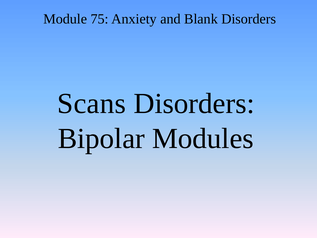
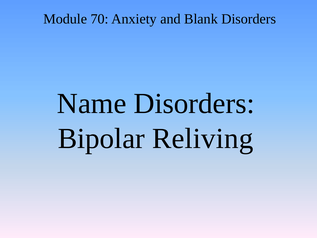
75: 75 -> 70 (100, 19)
Scans: Scans -> Name (92, 103)
Modules: Modules -> Reliving (203, 138)
